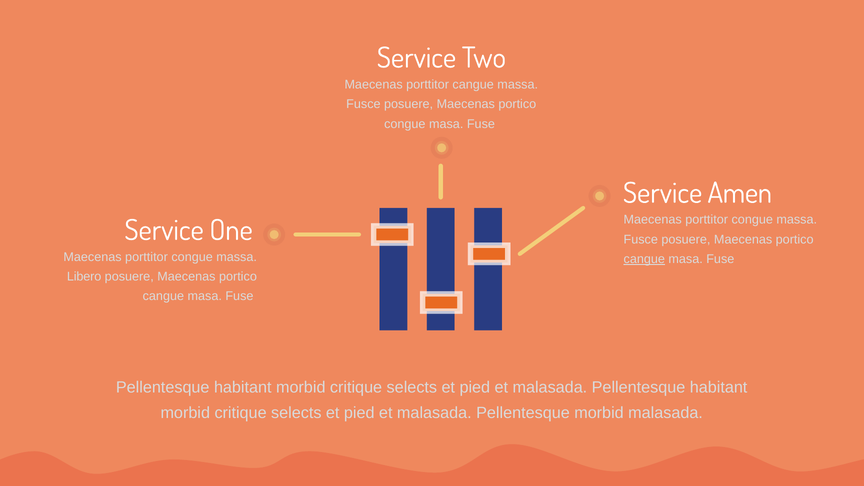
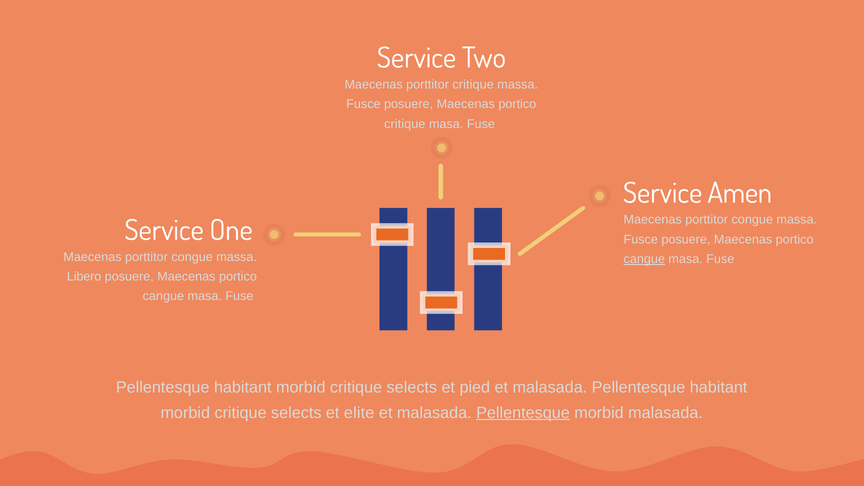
porttitor cangue: cangue -> critique (473, 85)
congue: congue -> critique (405, 124)
pied: pied -> elite (359, 413)
Pellentesque underline: none -> present (523, 413)
